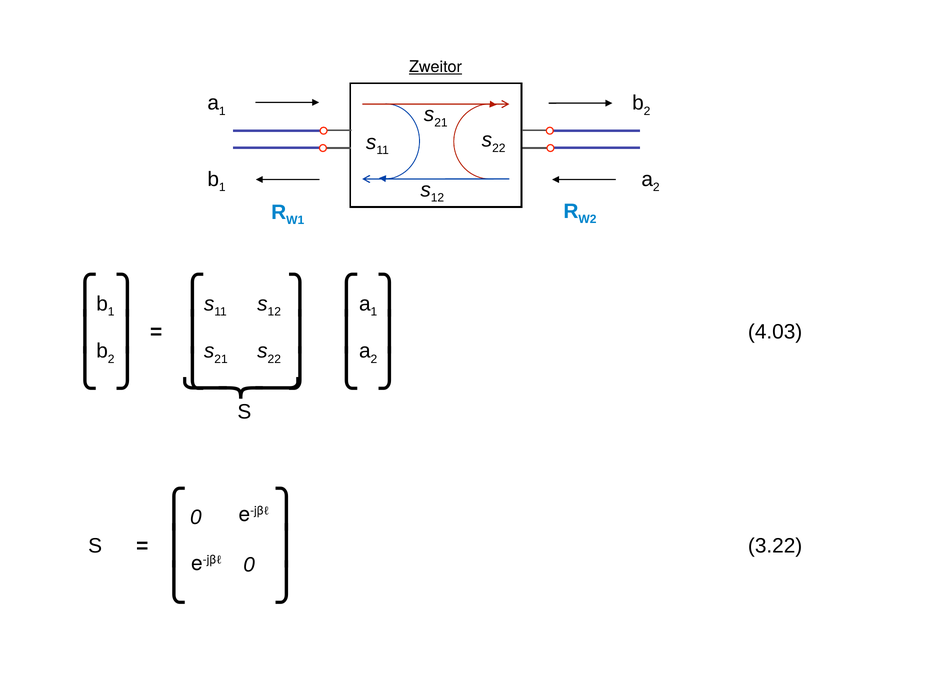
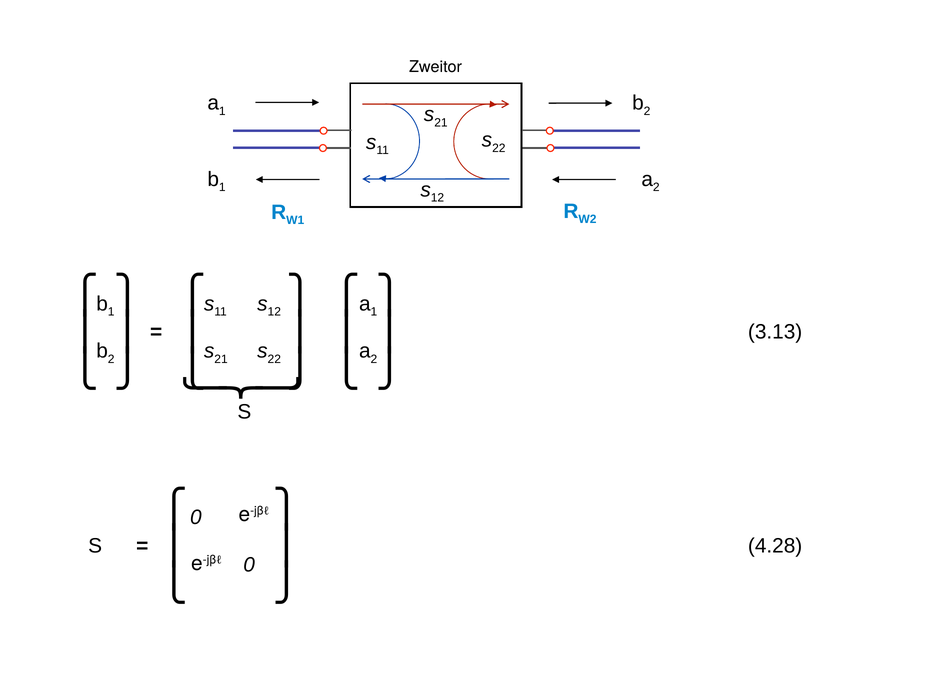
Zweitor underline: present -> none (436, 67)
4.03: 4.03 -> 3.13 (775, 332)
3.22: 3.22 -> 4.28 (775, 546)
